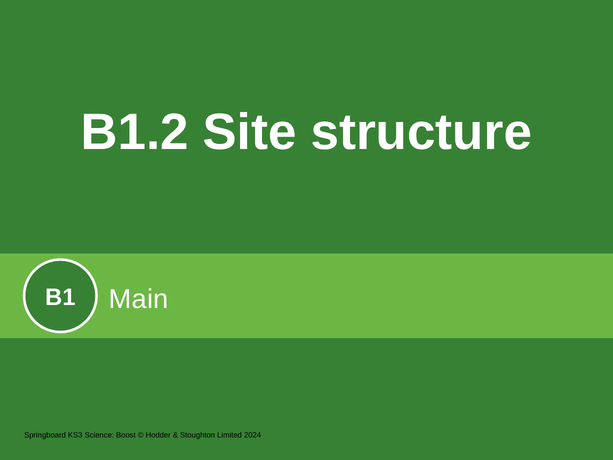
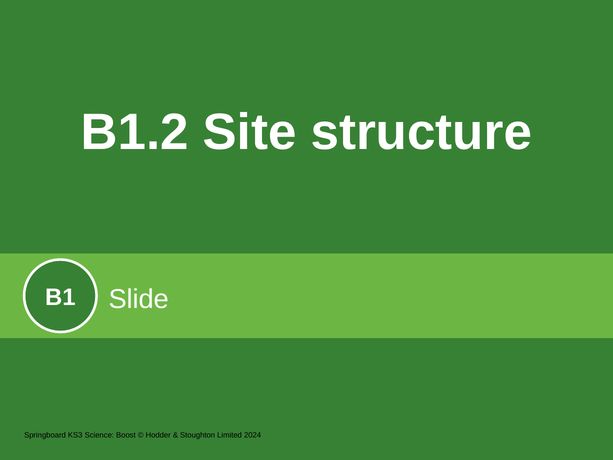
Main: Main -> Slide (139, 299)
